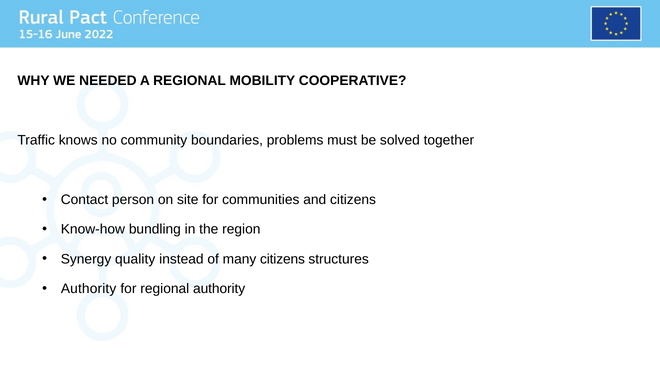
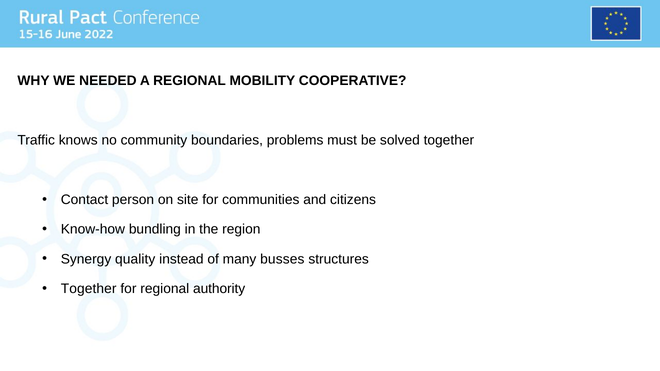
many citizens: citizens -> busses (282, 259)
Authority: Authority -> Together (89, 289)
